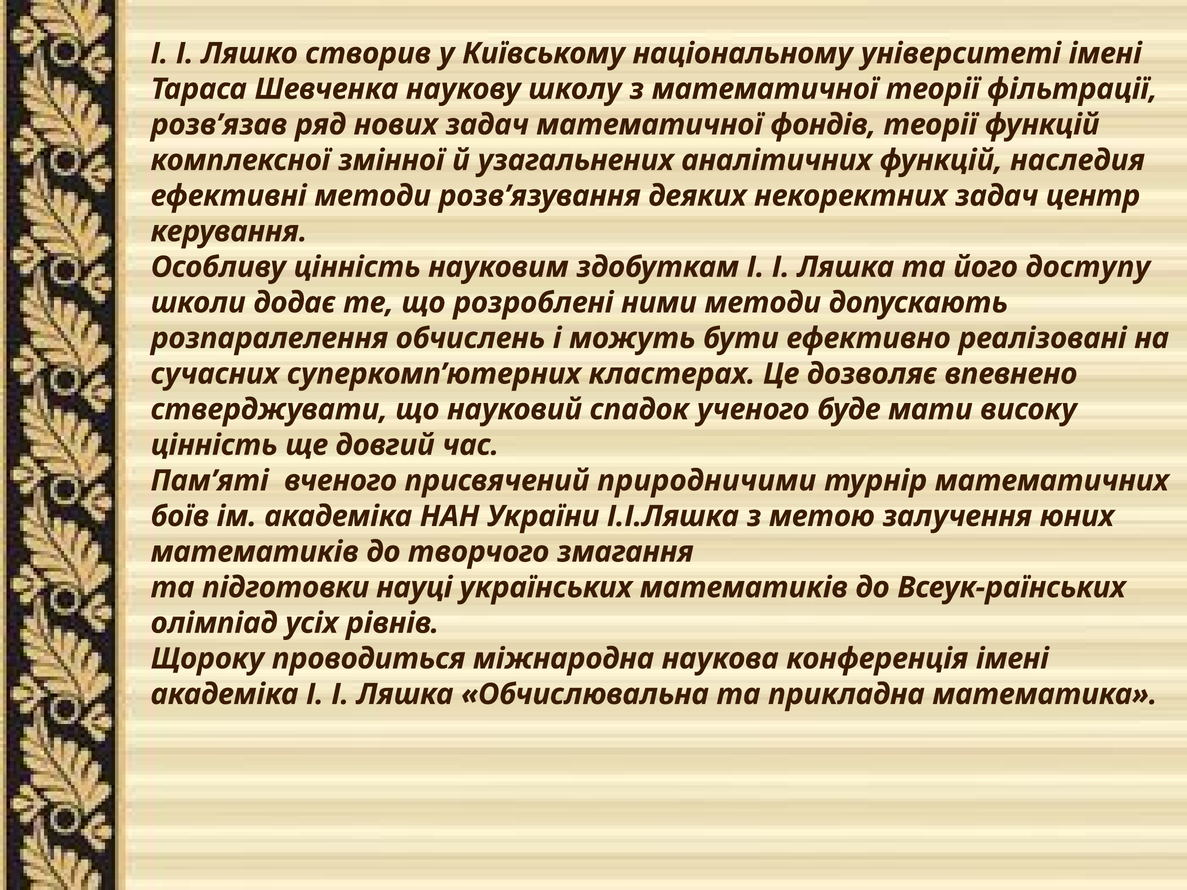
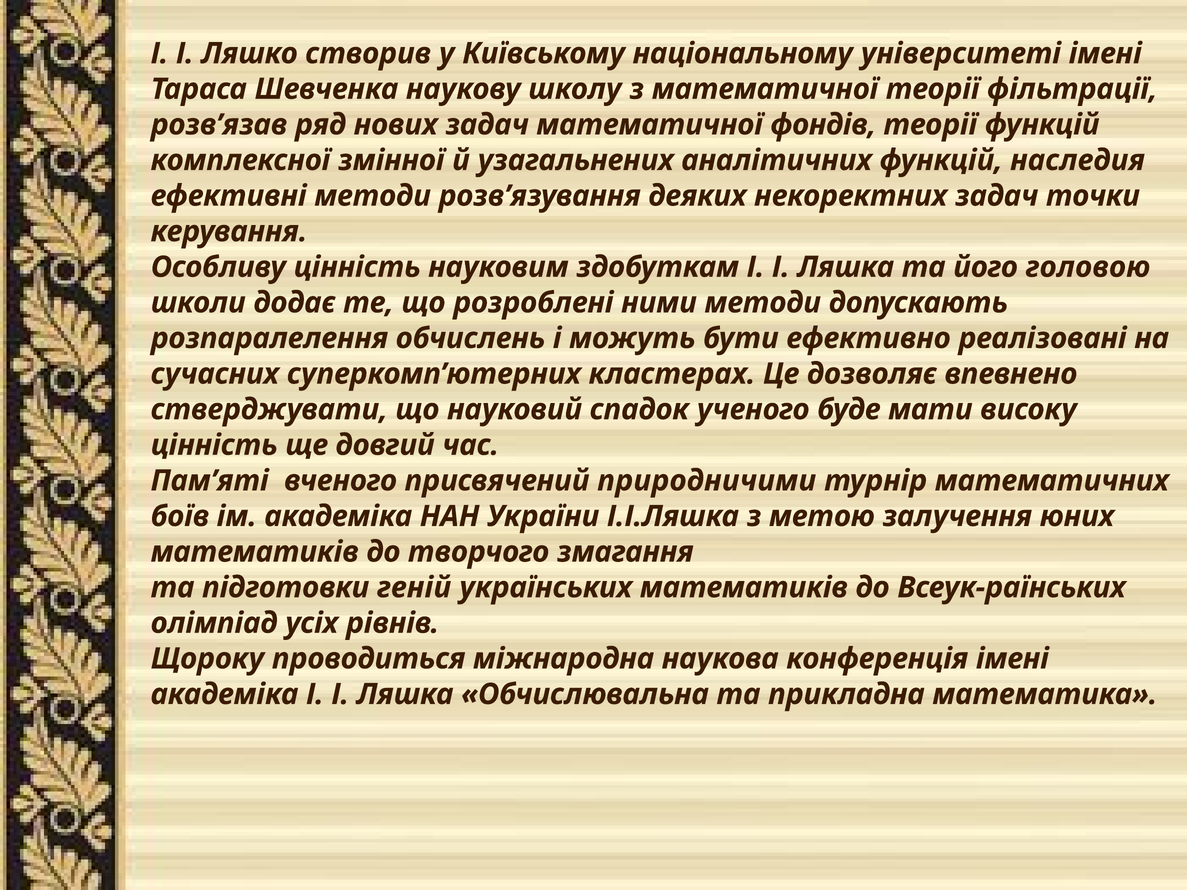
центр: центр -> точки (1093, 196)
доступу: доступу -> головою (1088, 267)
науці: науці -> геній (414, 588)
